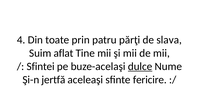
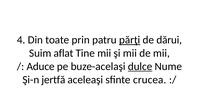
părţi underline: none -> present (130, 40)
slava: slava -> dărui (169, 40)
Sfintei: Sfintei -> Aduce (41, 66)
fericire: fericire -> crucea (150, 80)
